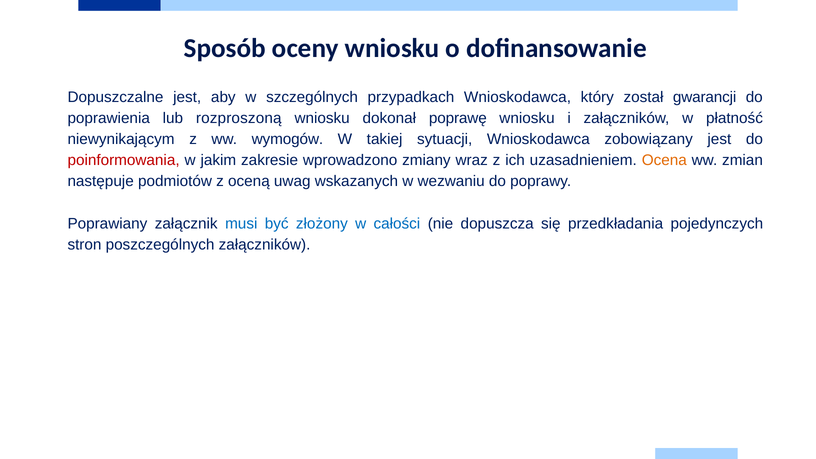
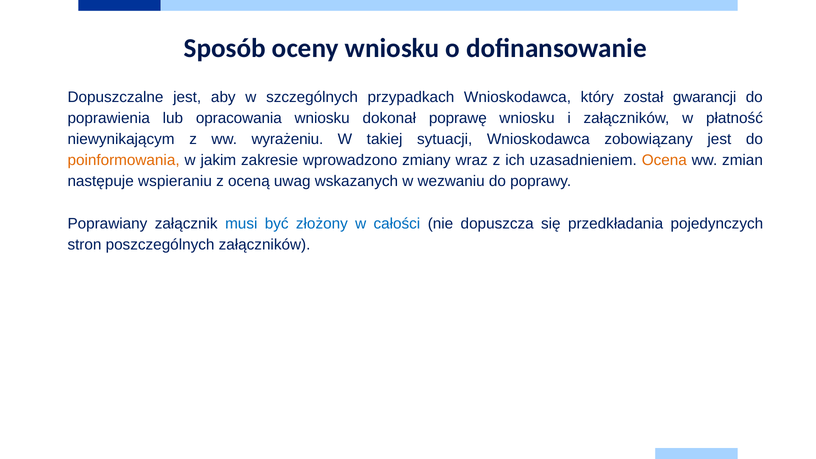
rozproszoną: rozproszoną -> opracowania (239, 118)
wymogów: wymogów -> wyrażeniu (287, 139)
poinformowania colour: red -> orange (124, 160)
podmiotów: podmiotów -> wspieraniu (175, 181)
